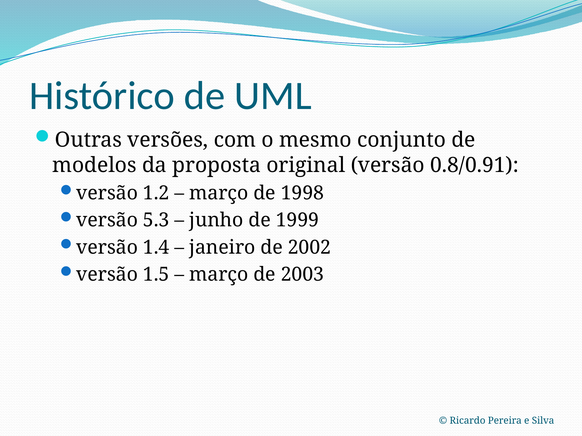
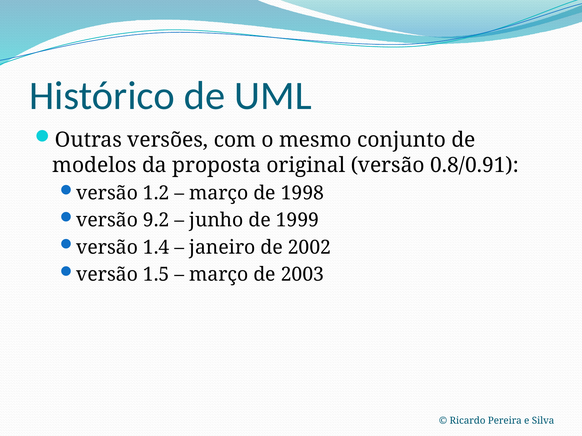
5.3: 5.3 -> 9.2 (156, 220)
